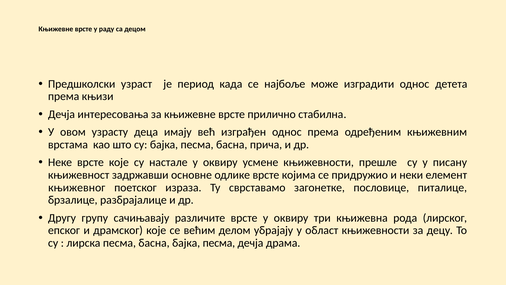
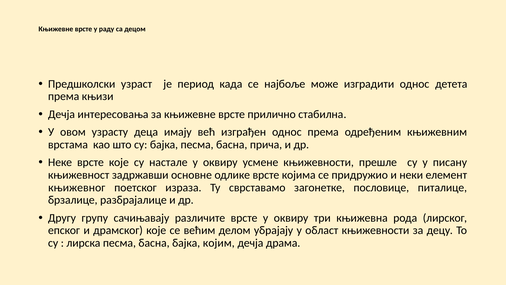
басна бајка песма: песма -> којим (219, 243)
